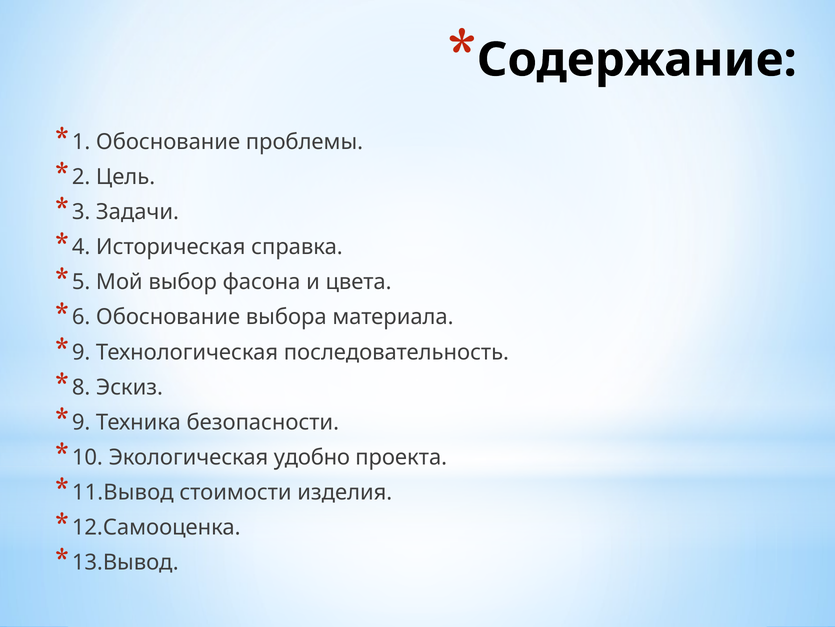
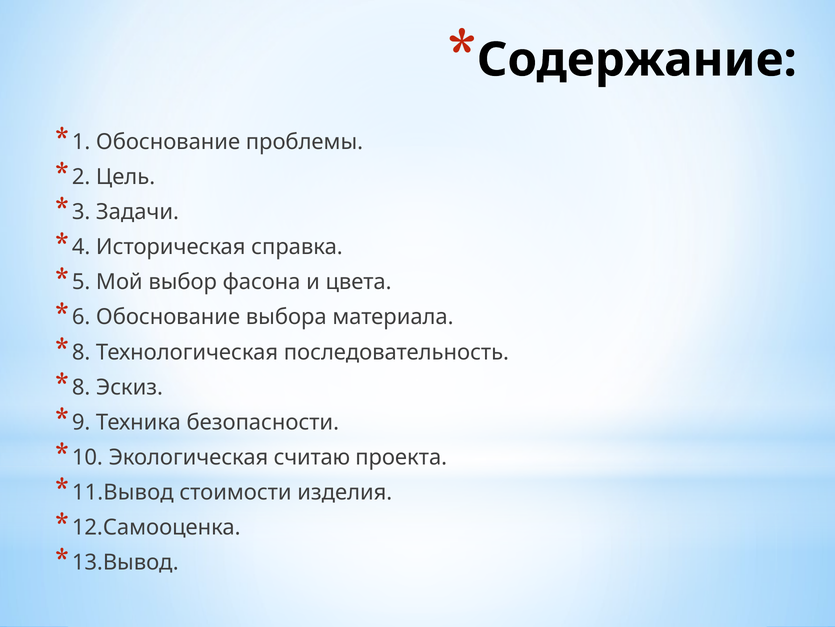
9: 9 -> 8 (81, 352)
удобно: удобно -> считаю (312, 457)
